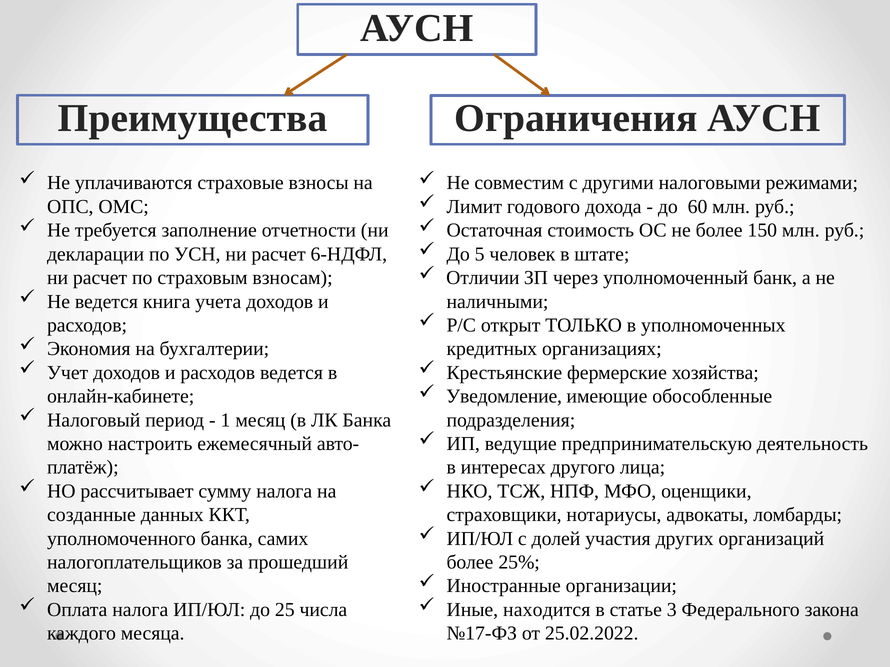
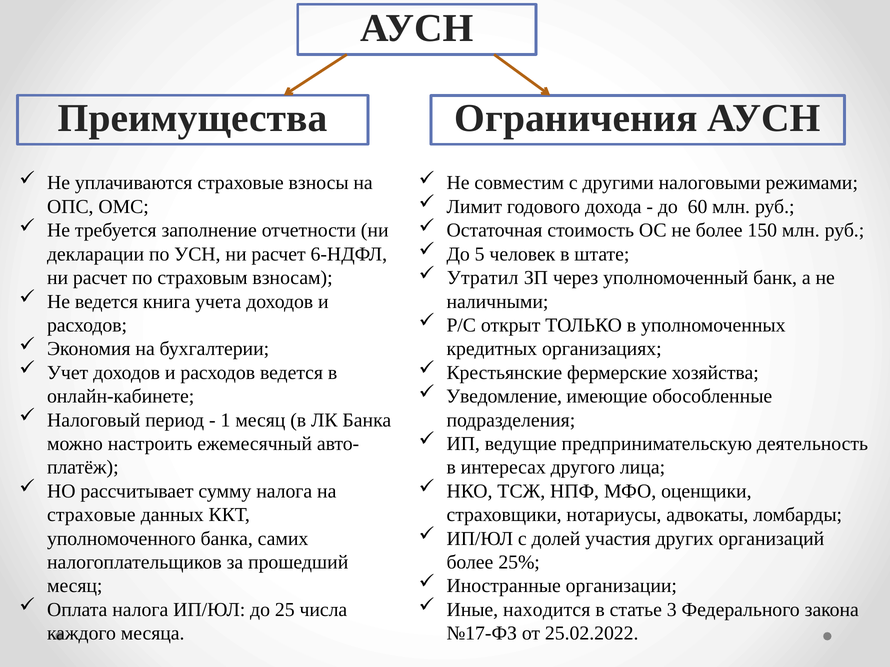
Отличии: Отличии -> Утратил (483, 278)
созданные: созданные -> страховые (91, 515)
